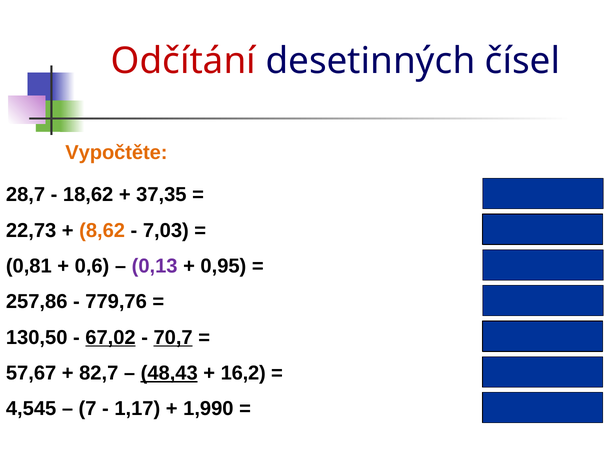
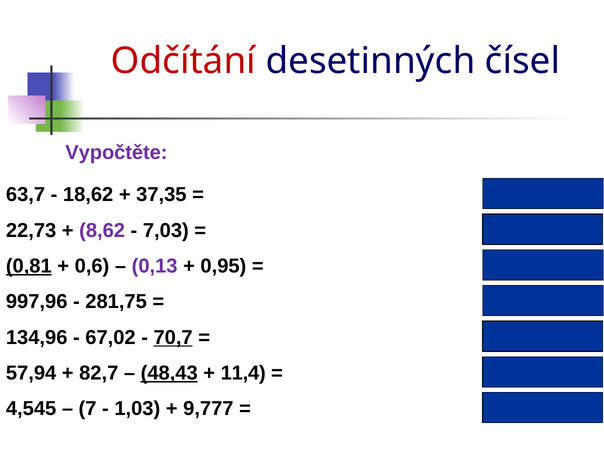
Vypočtěte colour: orange -> purple (116, 153)
28,7: 28,7 -> 63,7 (26, 195)
8,62 colour: orange -> purple (102, 230)
0,81 underline: none -> present (29, 266)
257,86: 257,86 -> 997,96 (37, 302)
779,76: 779,76 -> 281,75 (116, 302)
130,50: 130,50 -> 134,96 (37, 337)
67,02 underline: present -> none (110, 337)
57,67: 57,67 -> 57,94 (31, 373)
16,2: 16,2 -> 11,4 (243, 373)
1,17: 1,17 -> 1,03 (137, 409)
1,990: 1,990 -> 9,777 (208, 409)
